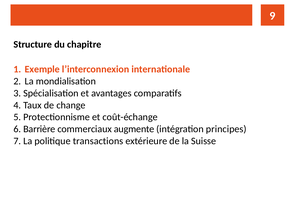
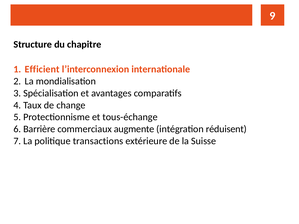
Exemple: Exemple -> Efficient (42, 69)
coût-échange: coût-échange -> tous-échange (130, 117)
principes: principes -> réduisent (226, 129)
